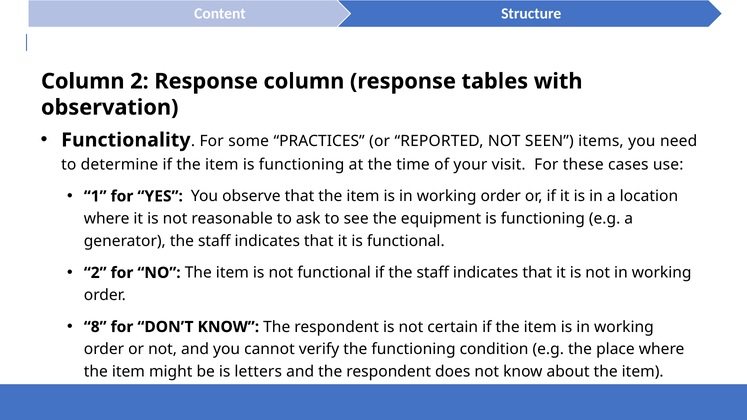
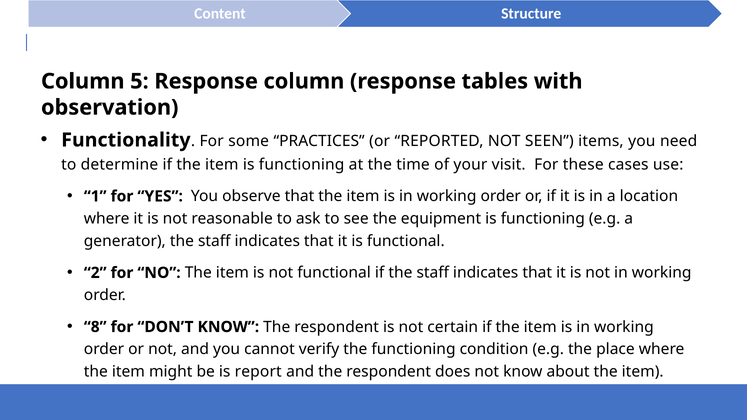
Column 2: 2 -> 5 (139, 81)
letters: letters -> report (258, 372)
